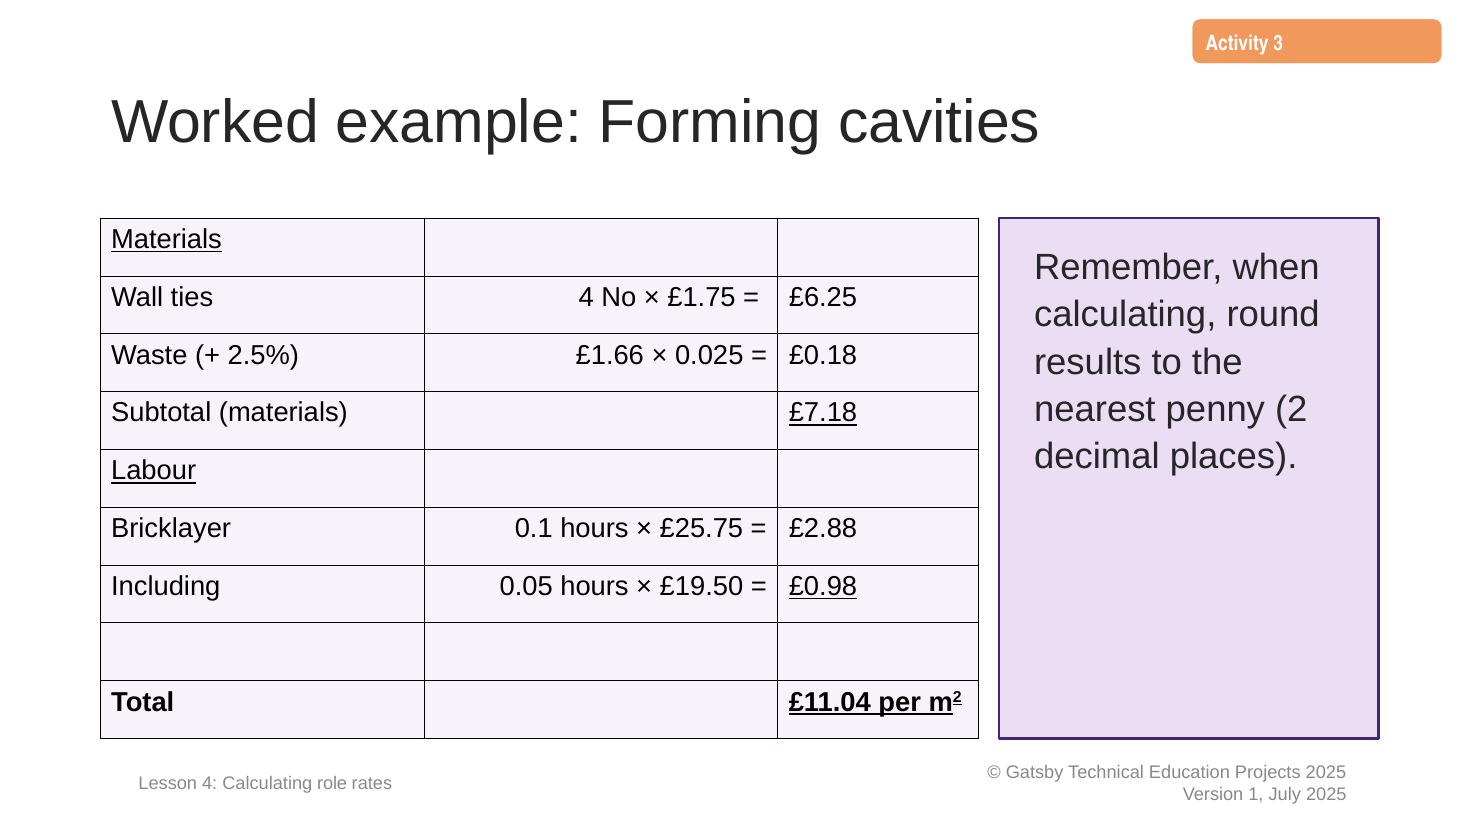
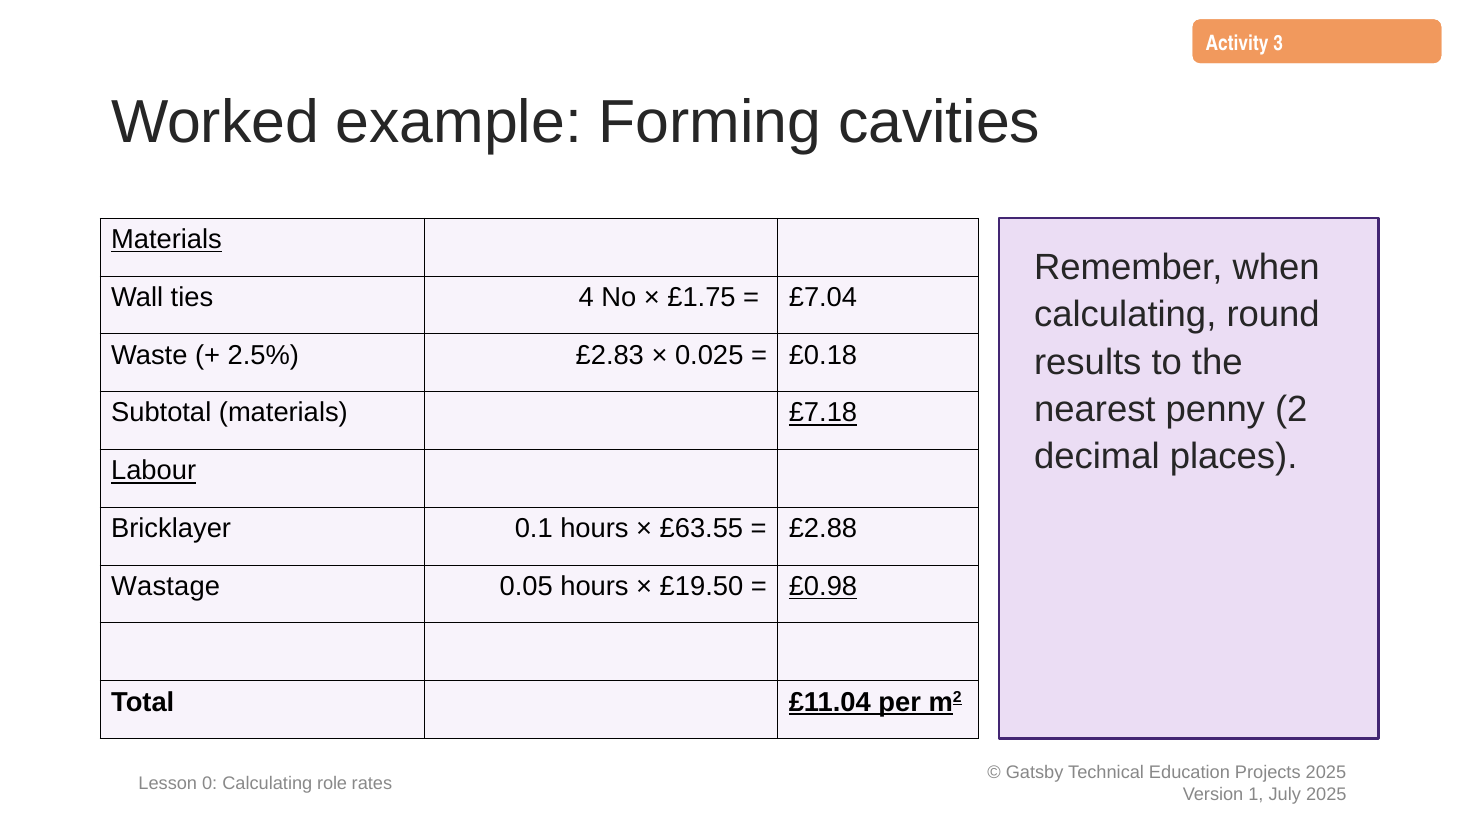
£6.25: £6.25 -> £7.04 (823, 297)
£1.66: £1.66 -> £2.83 (610, 355)
£25.75: £25.75 -> £63.55 (701, 529)
Including: Including -> Wastage (166, 586)
Lesson 4: 4 -> 0 (210, 784)
